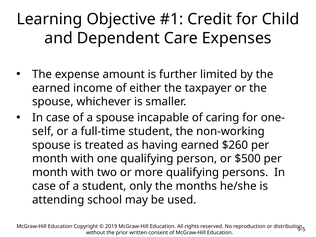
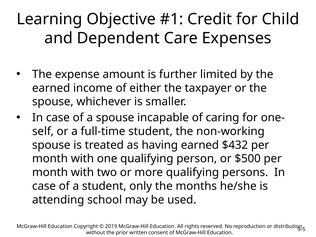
$260: $260 -> $432 (235, 145)
